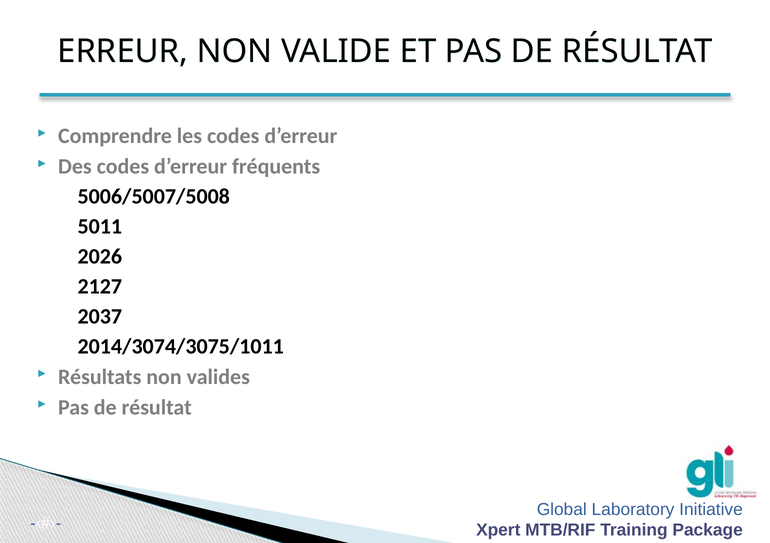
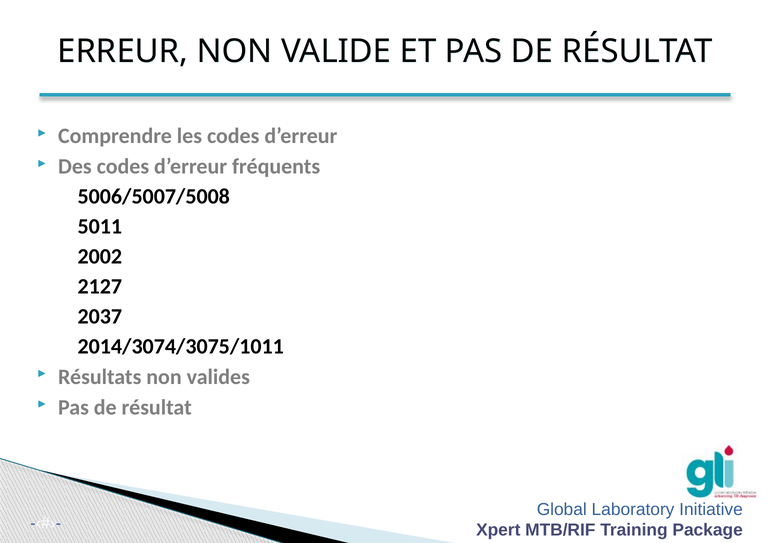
2026: 2026 -> 2002 (100, 257)
